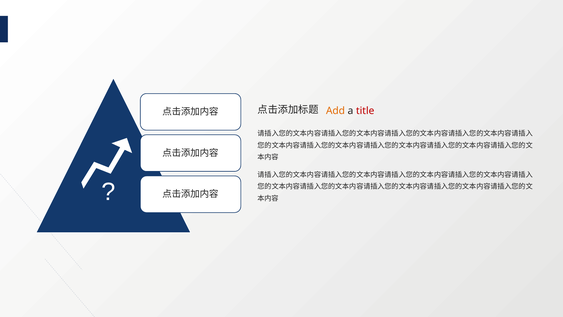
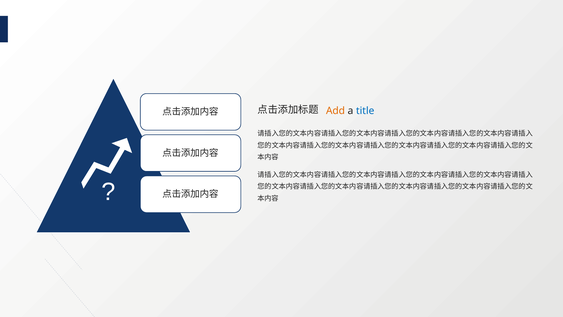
title colour: red -> blue (365, 111)
